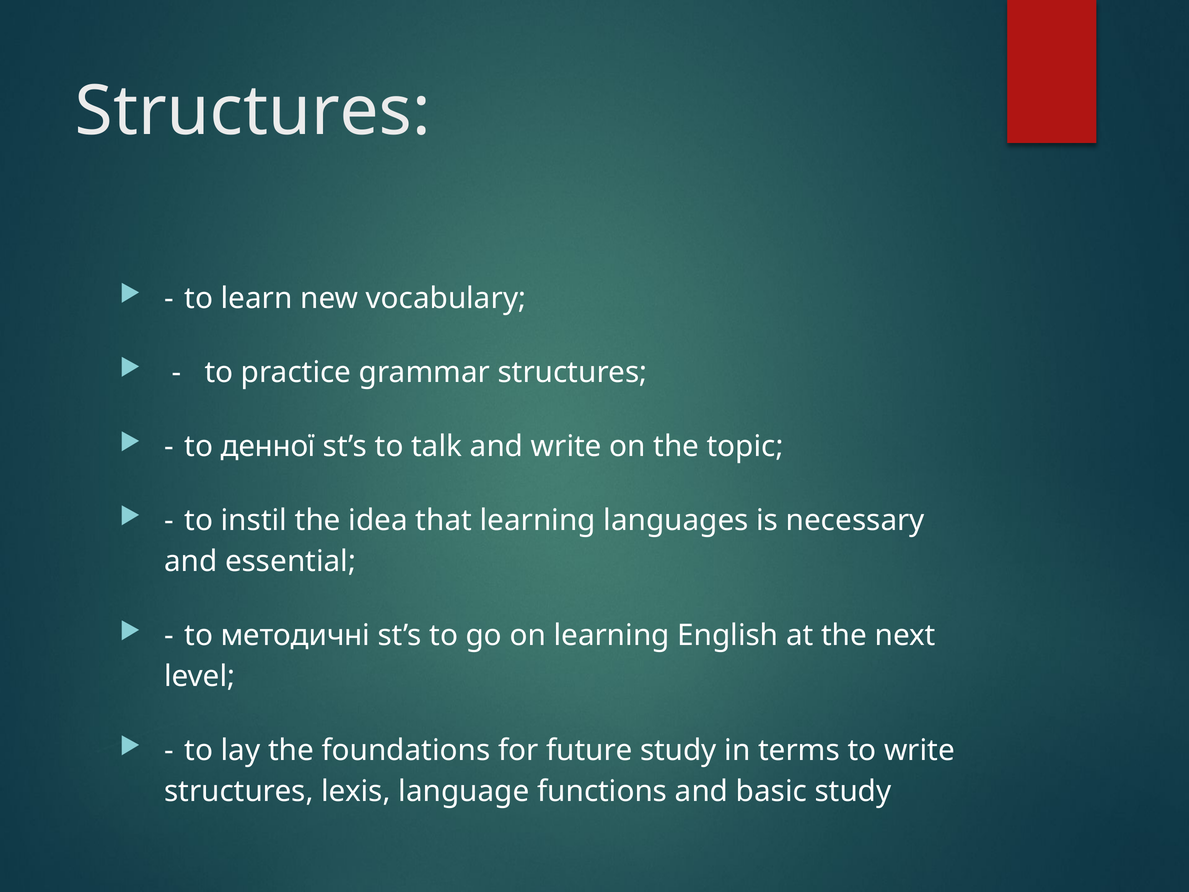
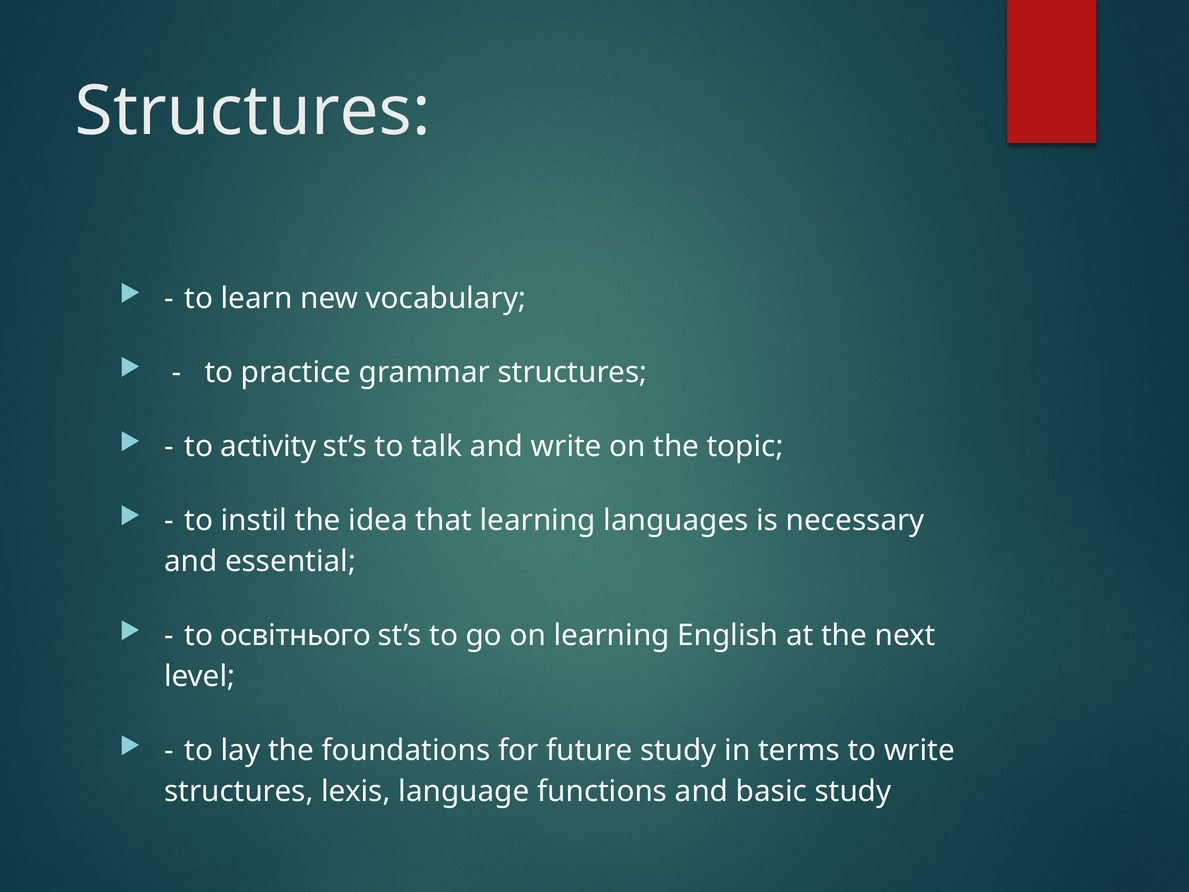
денної: денної -> activity (268, 446)
методичні: методичні -> освітнього (296, 635)
